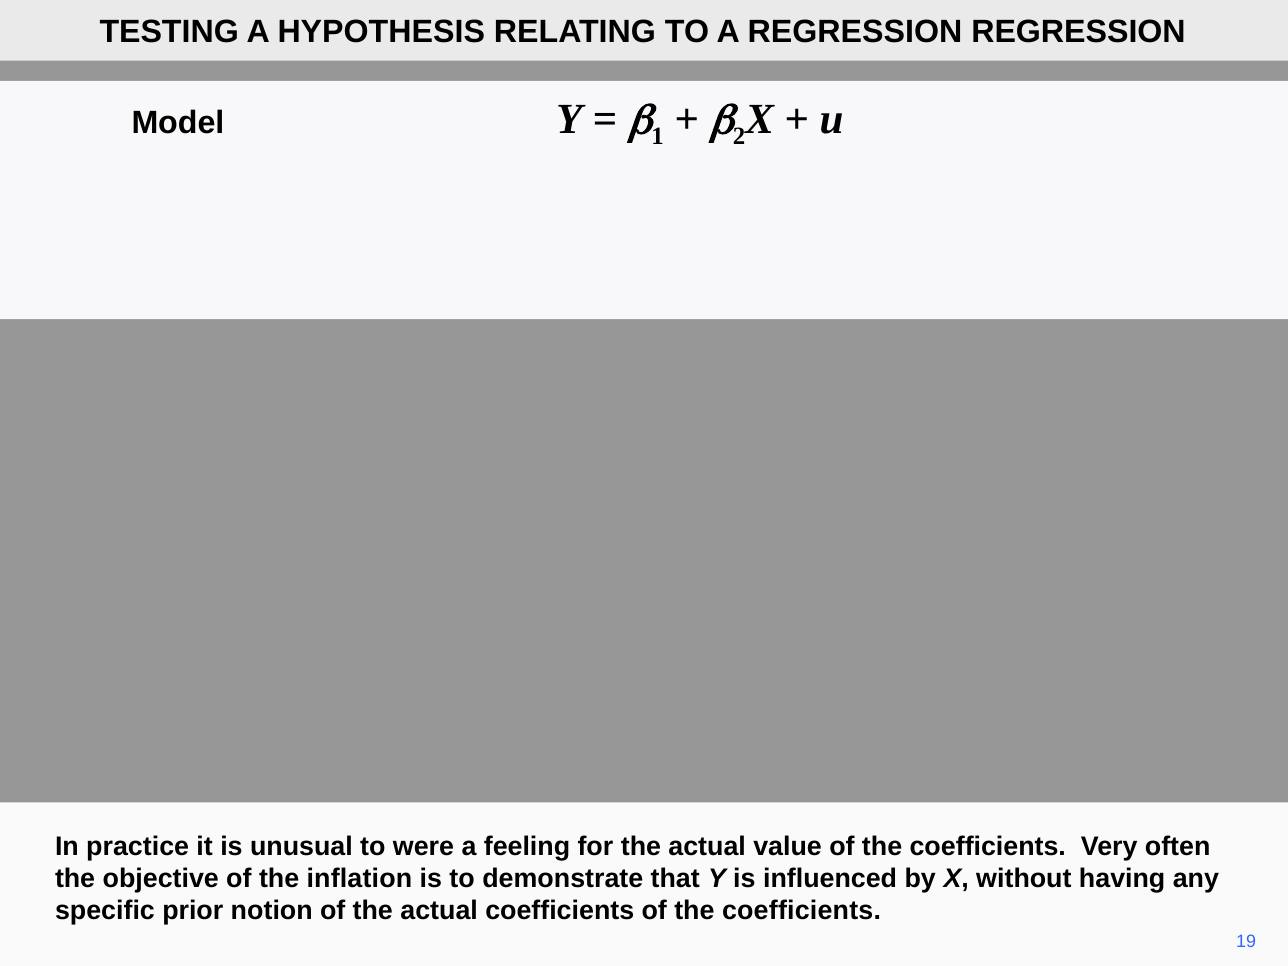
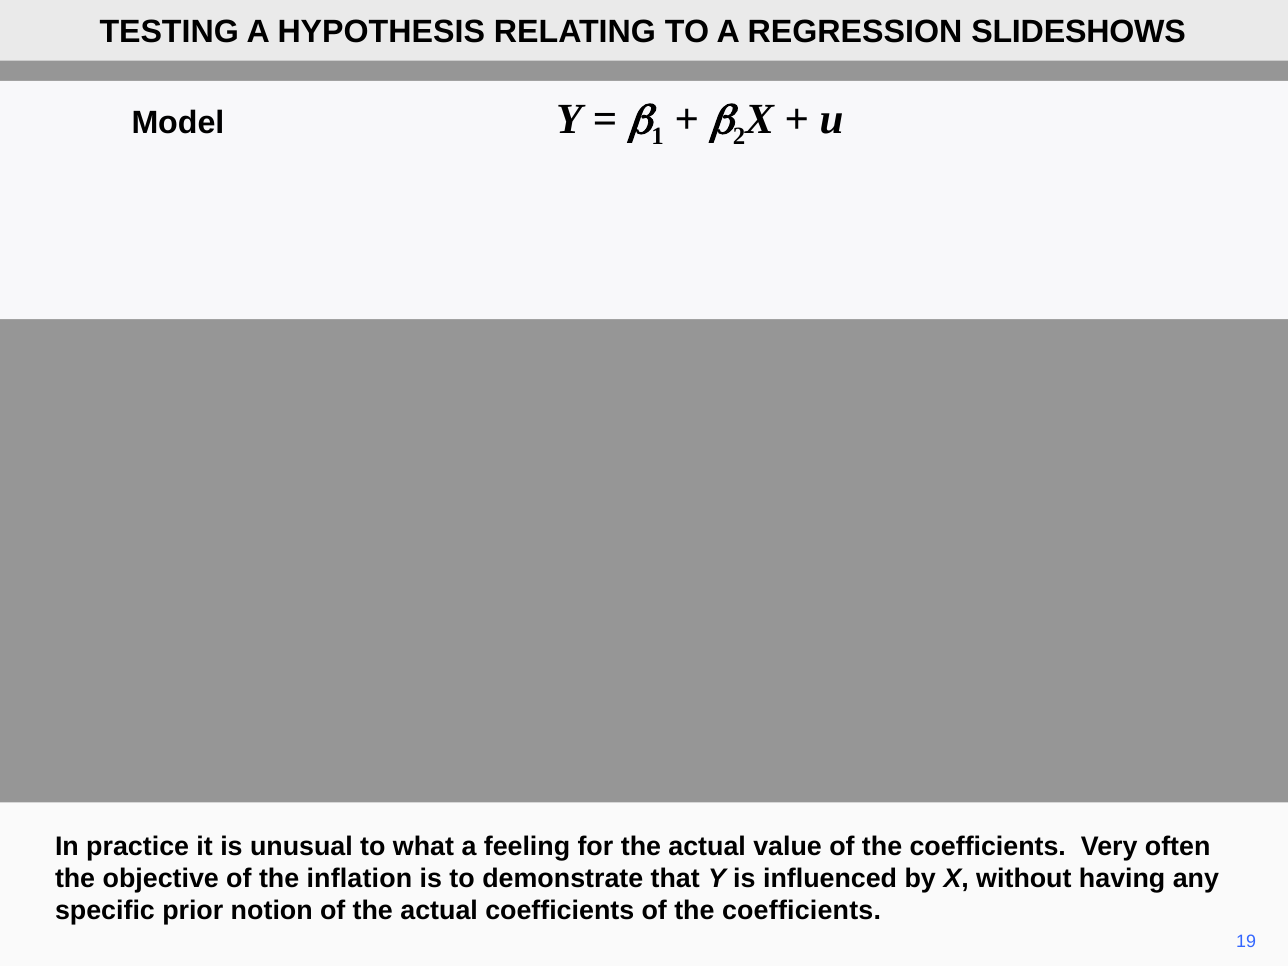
REGRESSION REGRESSION: REGRESSION -> SLIDESHOWS (1079, 31)
were: were -> what (424, 846)
